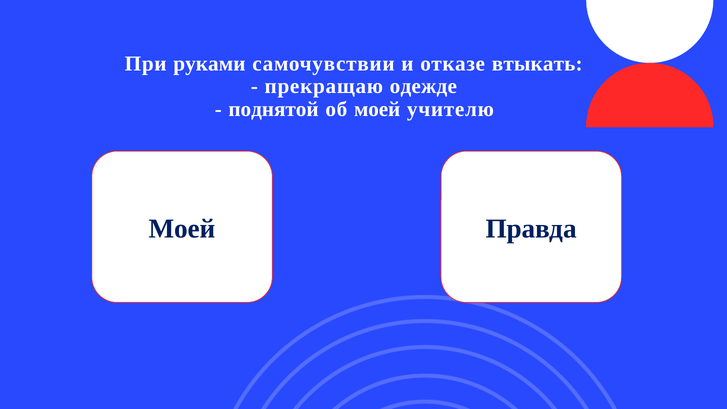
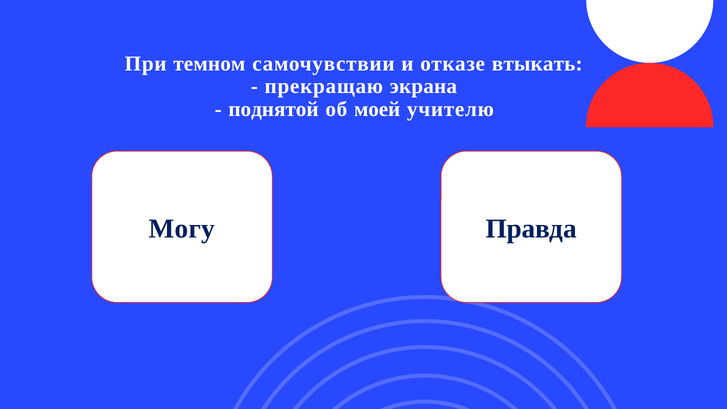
руками: руками -> темном (209, 64)
одежде: одежде -> экрана (423, 86)
Моей: Моей -> Могу (182, 229)
